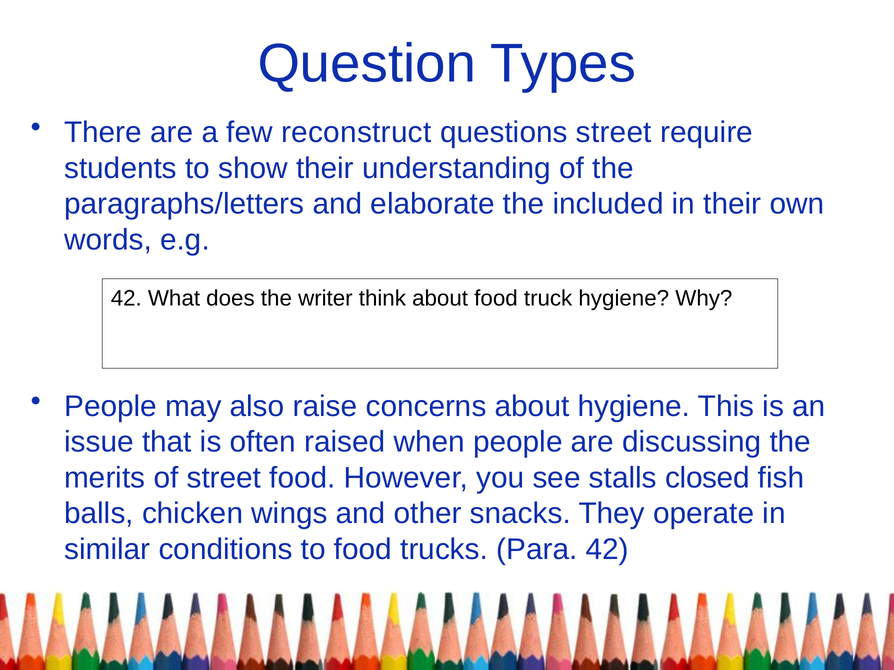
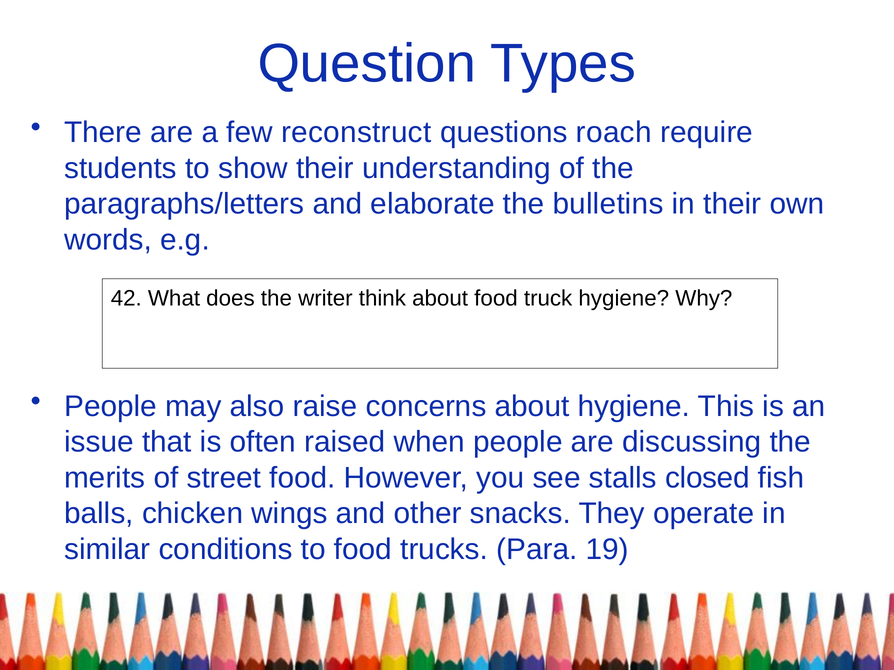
questions street: street -> roach (614, 133)
included: included -> bulletins (608, 204)
Para 42: 42 -> 19 (607, 550)
